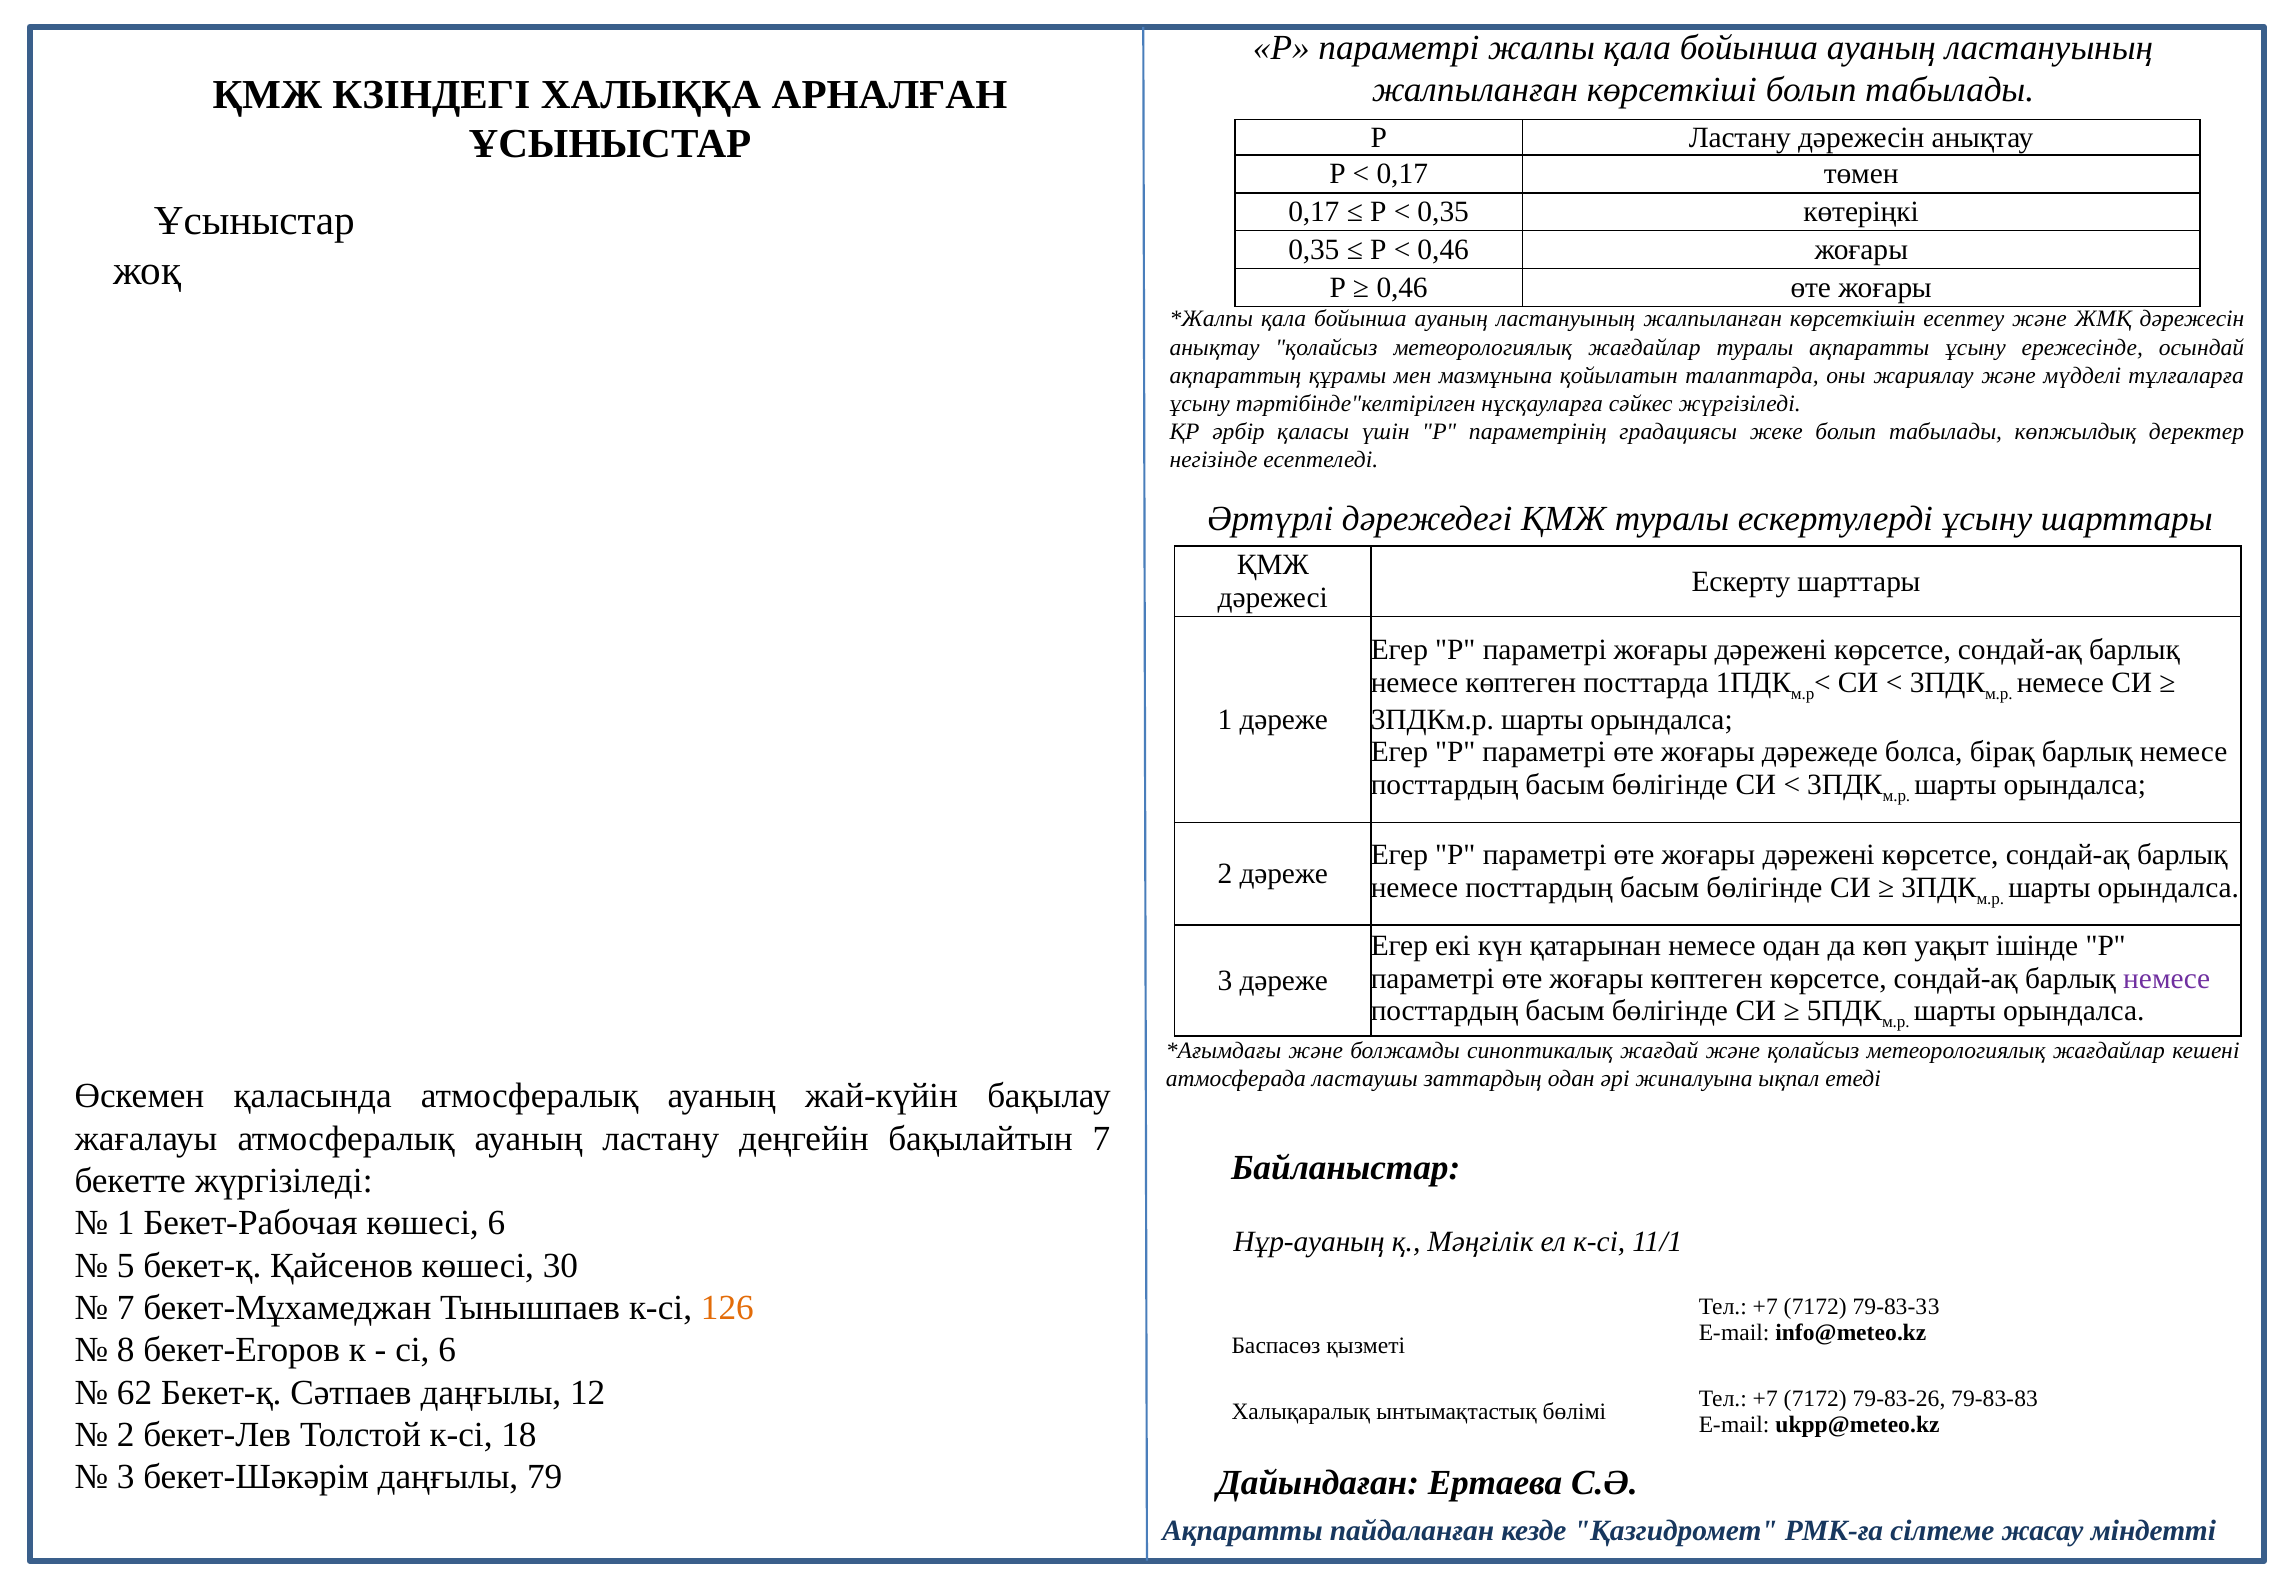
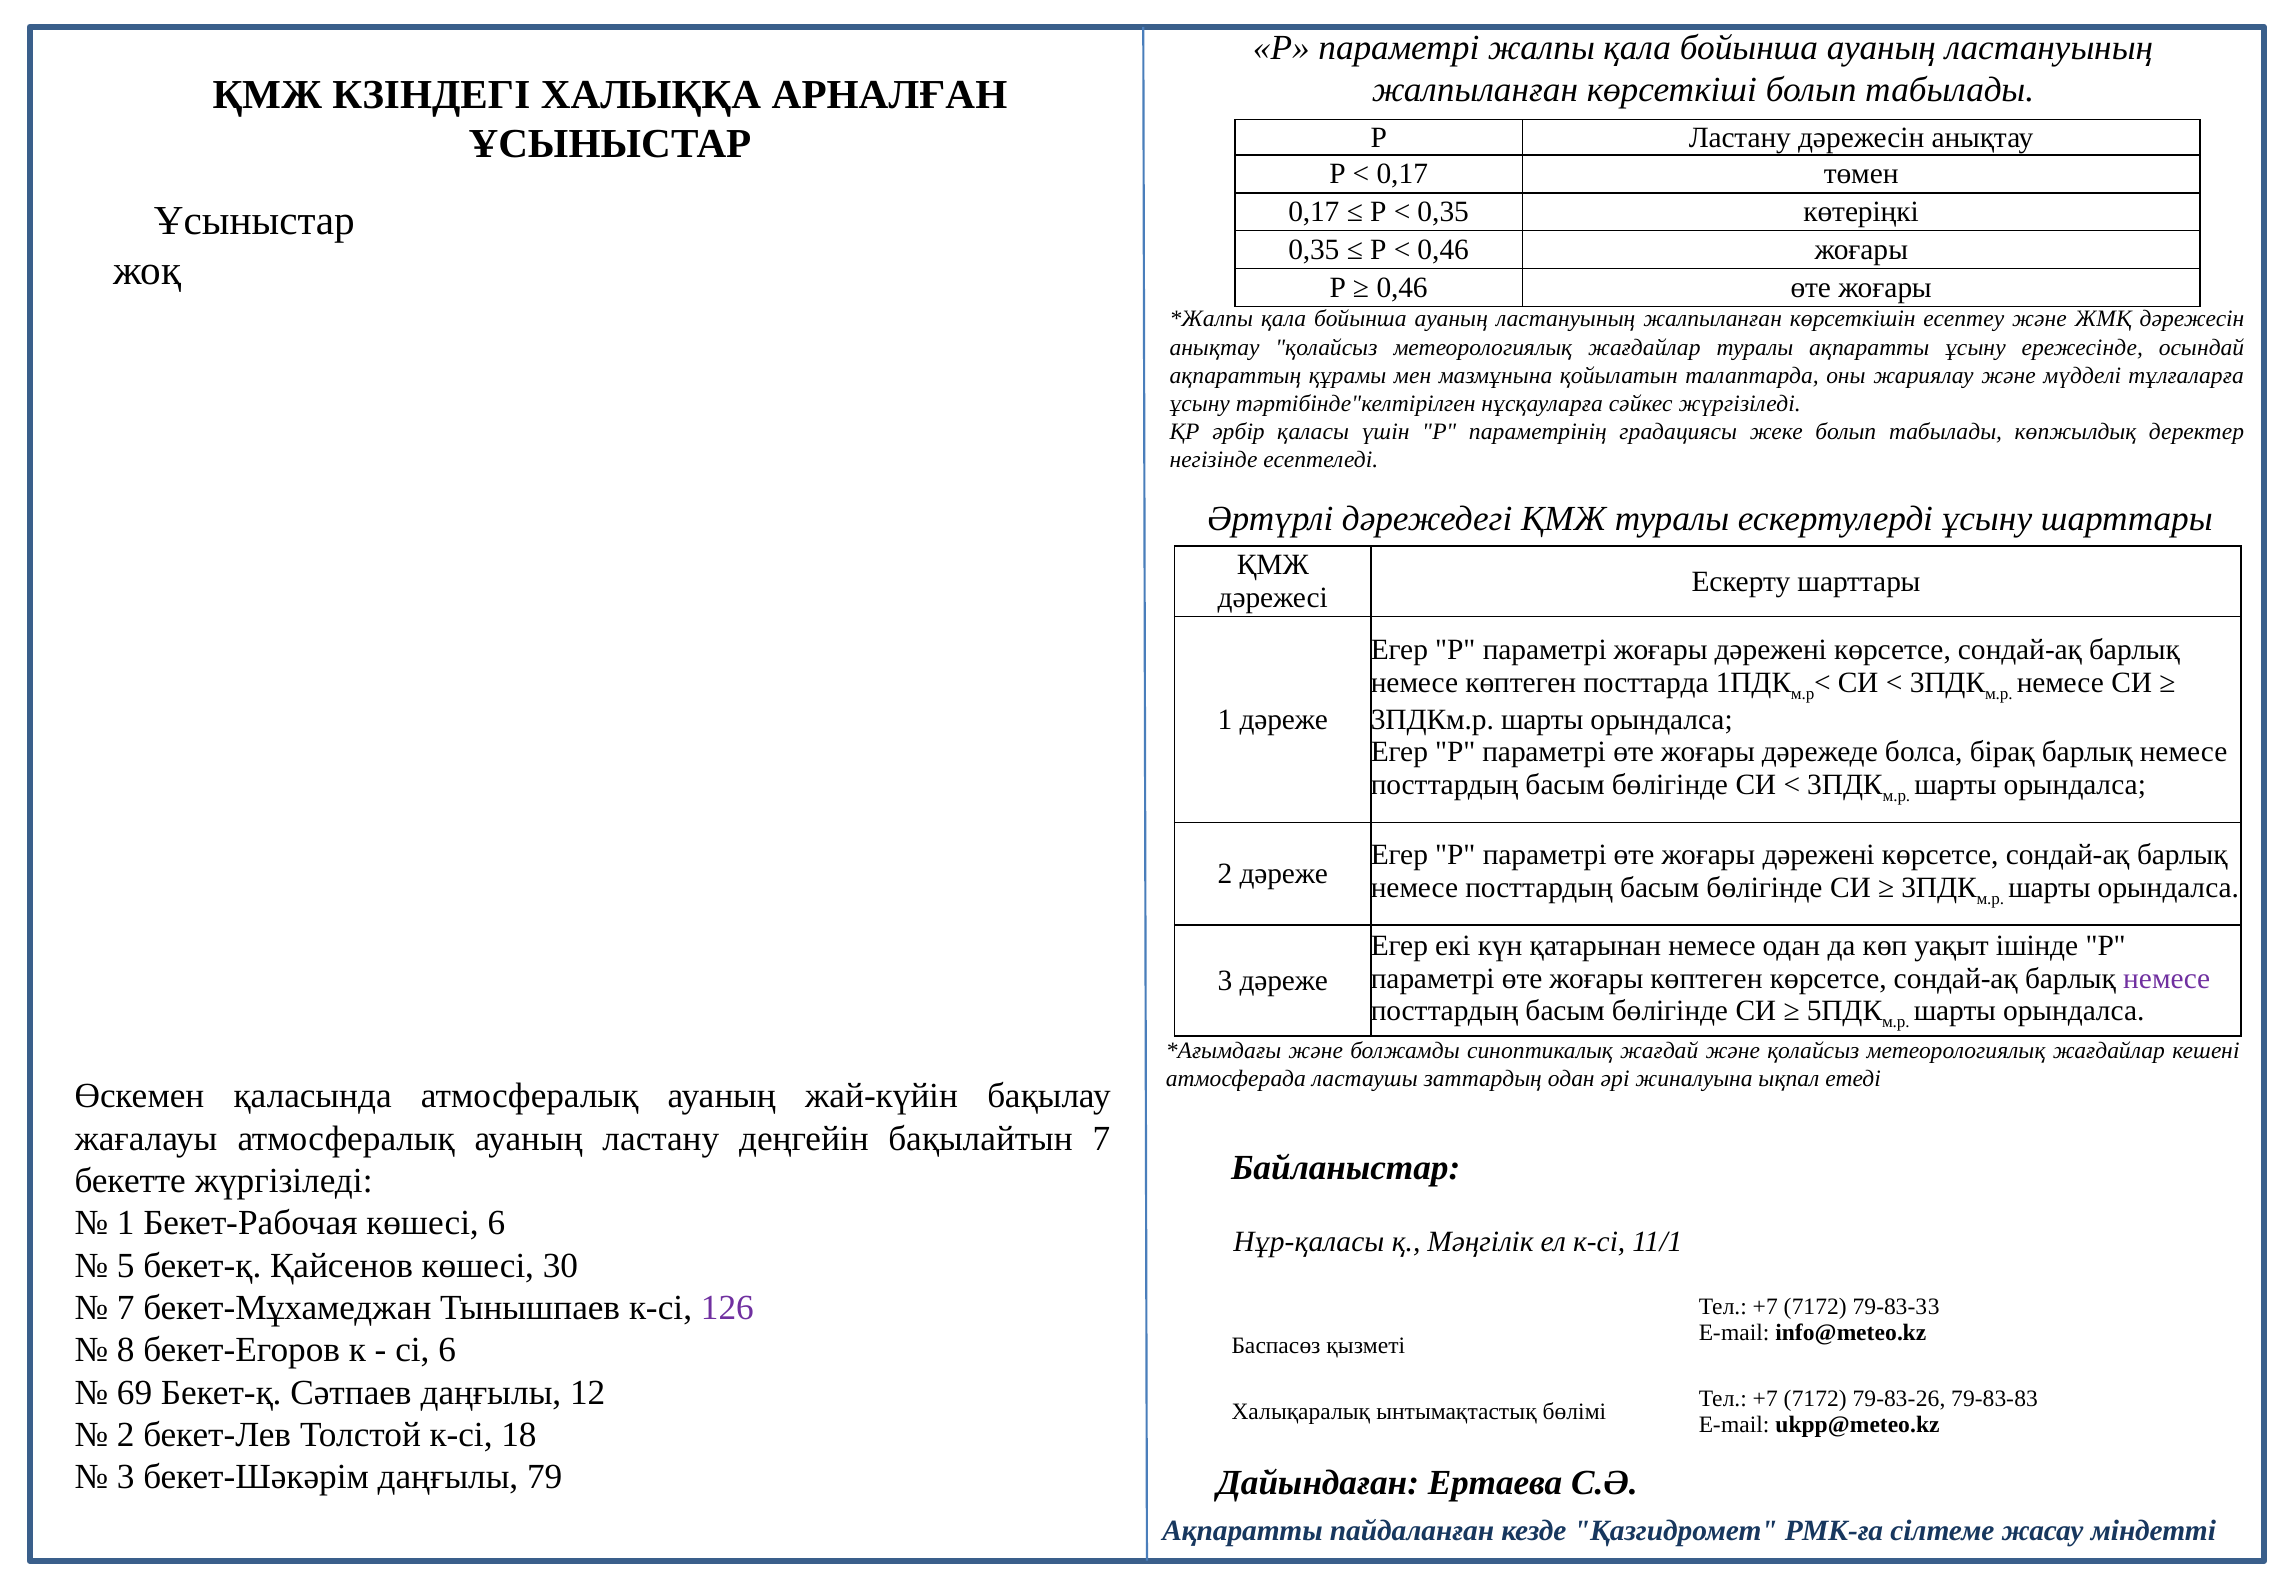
Нұр-ауаның: Нұр-ауаның -> Нұр-қаласы (1309, 1242)
126 colour: orange -> purple (727, 1308)
62: 62 -> 69 (135, 1393)
